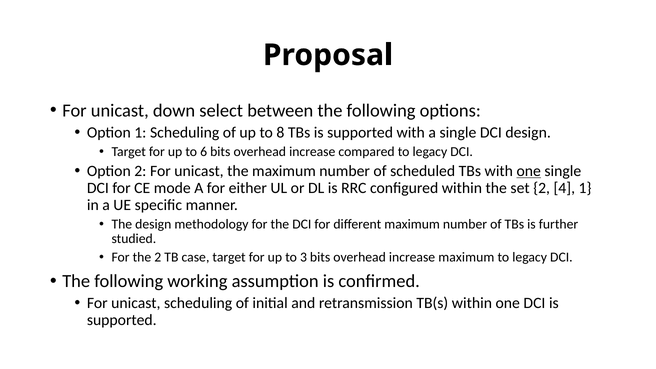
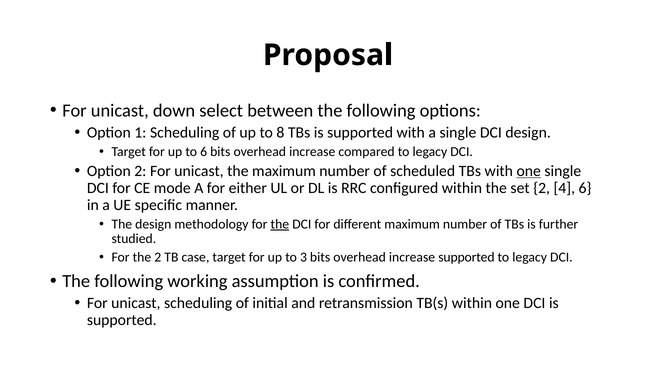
4 1: 1 -> 6 (585, 188)
the underline: none -> present (280, 224)
increase maximum: maximum -> supported (466, 257)
